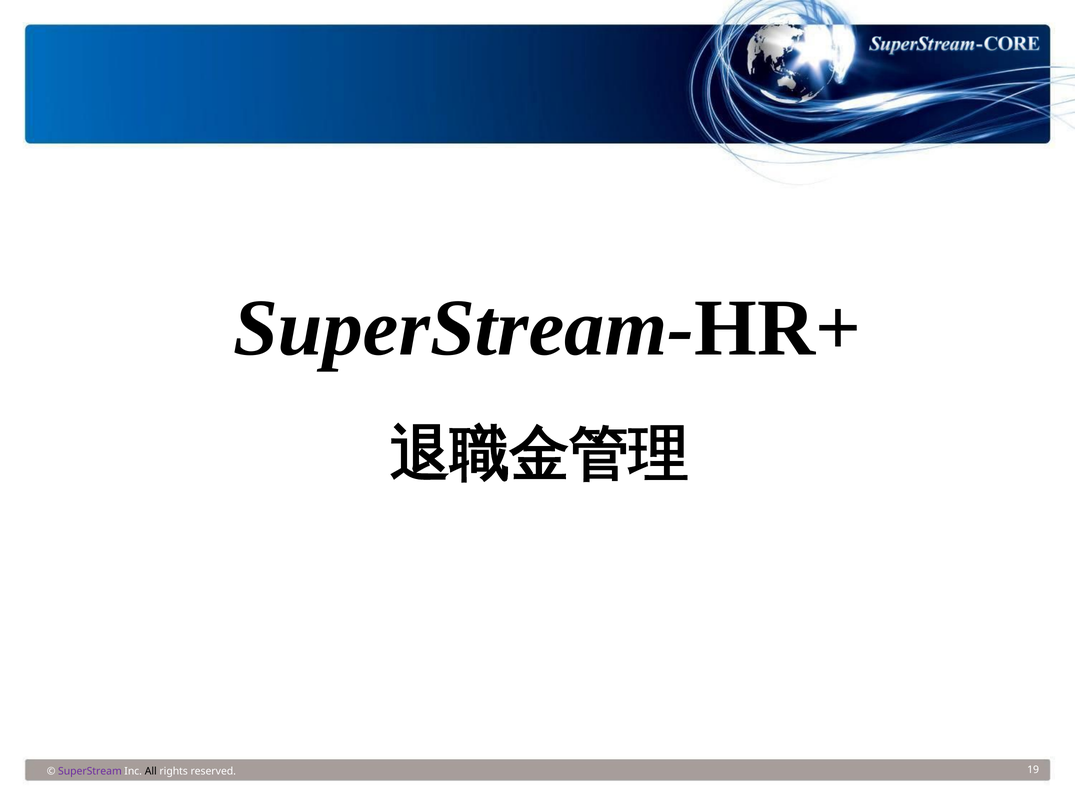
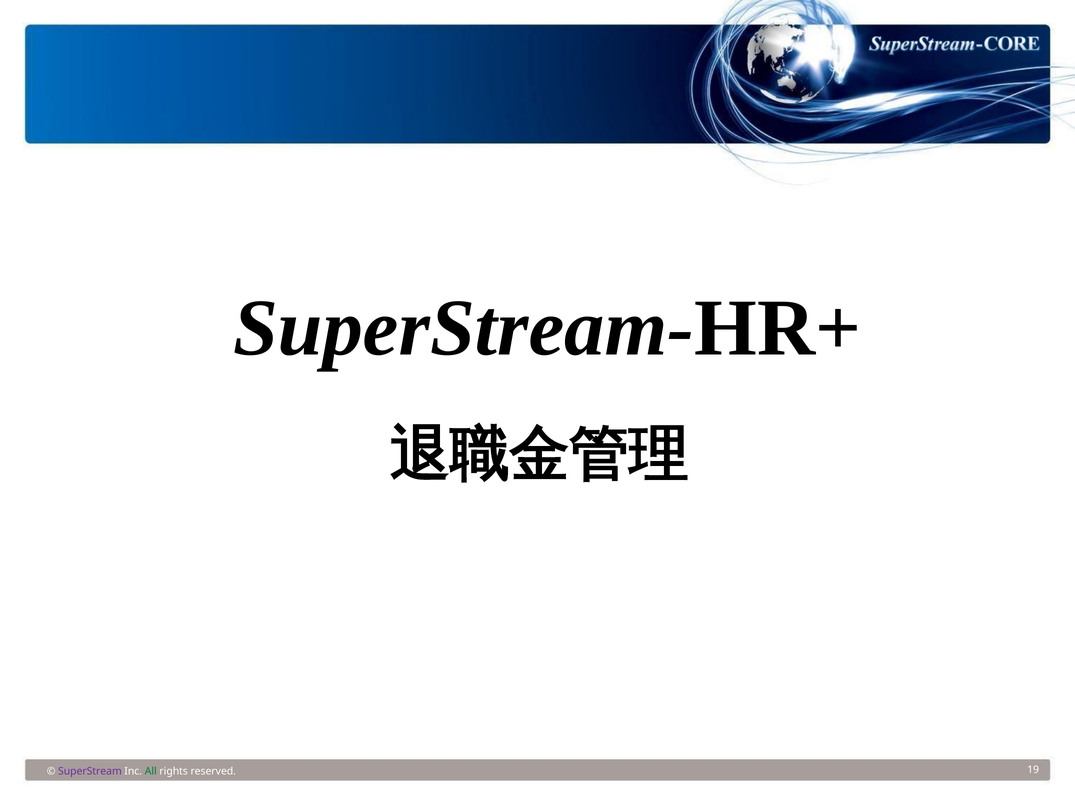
All colour: black -> green (151, 772)
